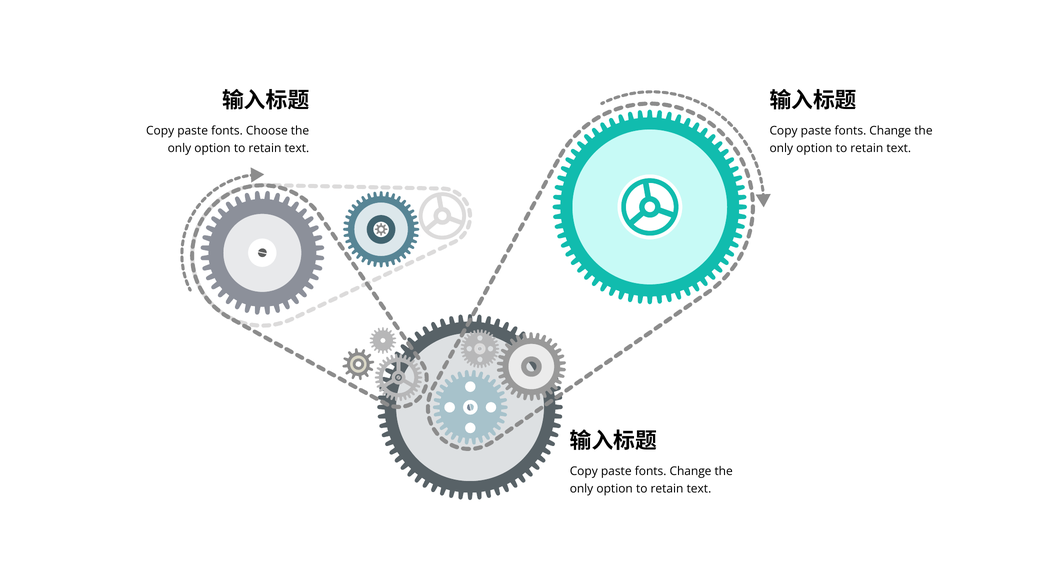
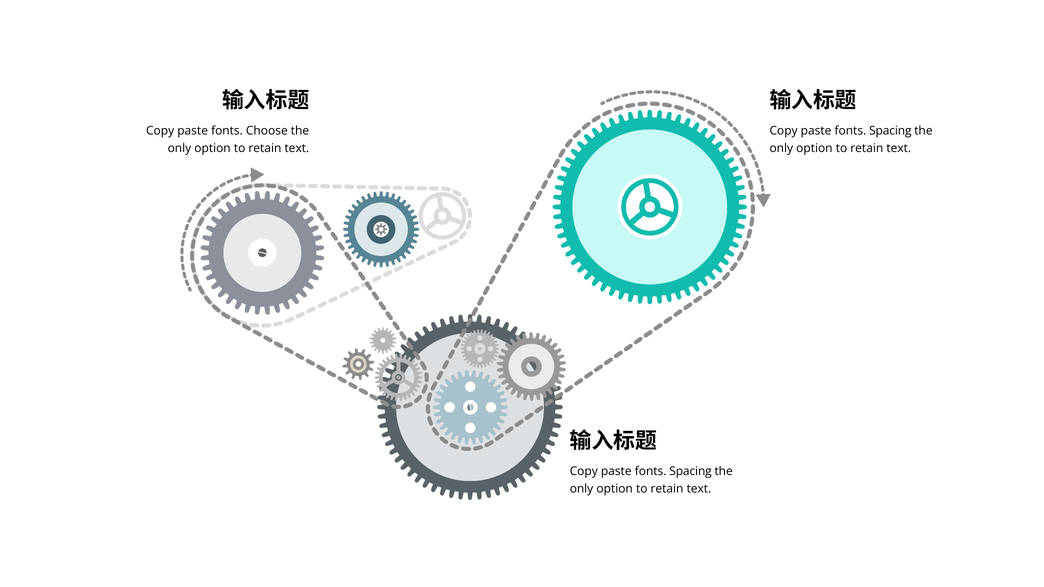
Change: Change -> Spacing (890, 131)
Change: Change -> Spacing (691, 472)
